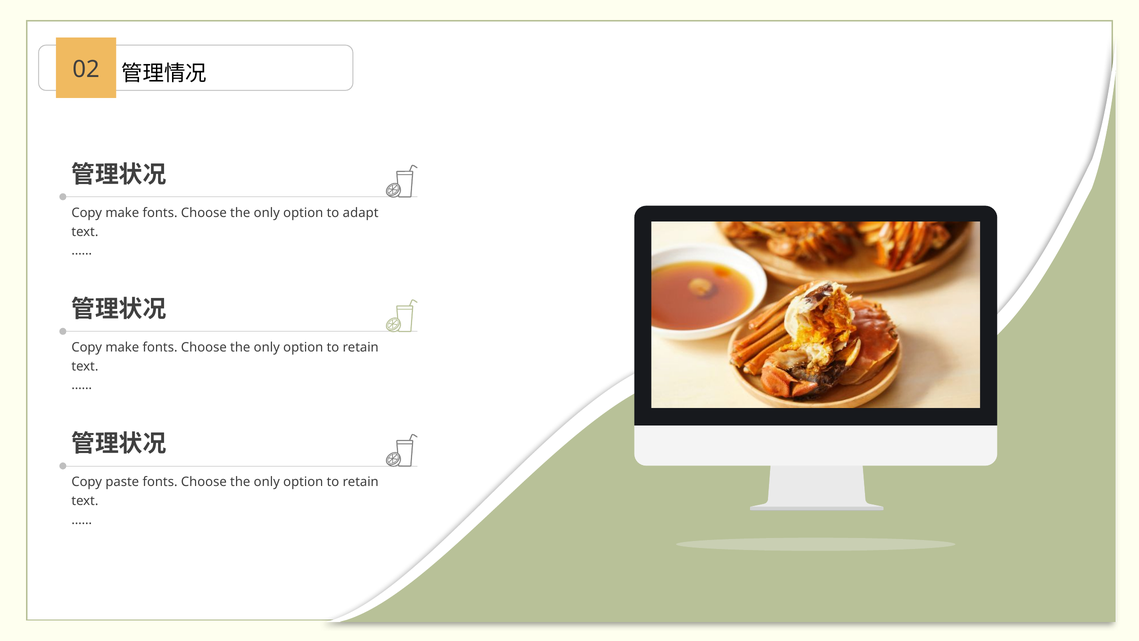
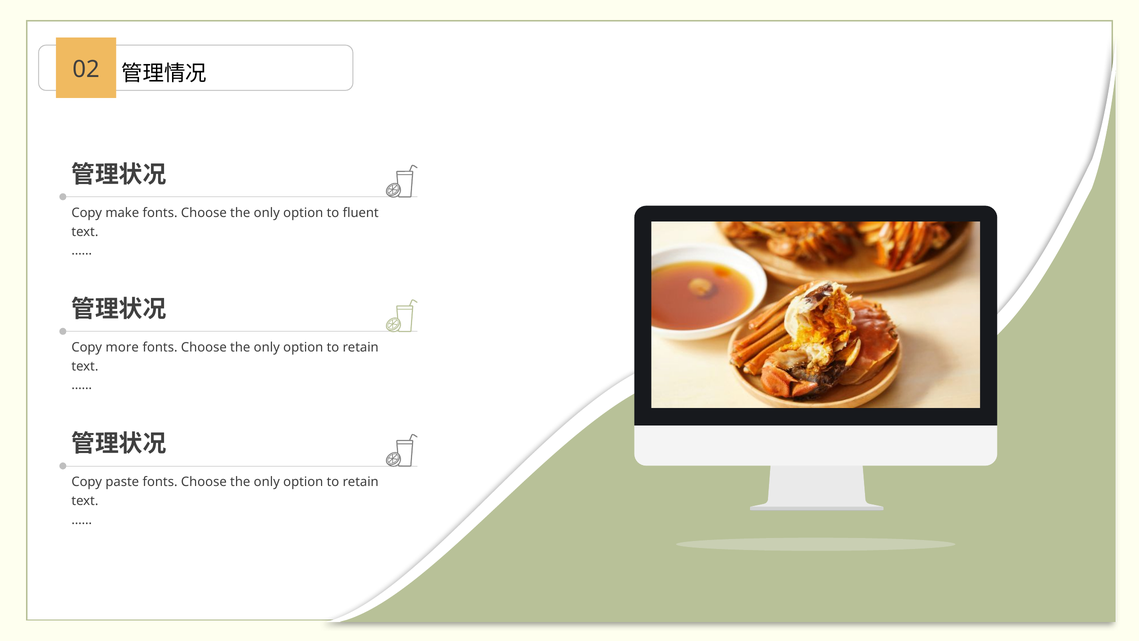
adapt: adapt -> fluent (361, 213)
make: make -> more (122, 347)
